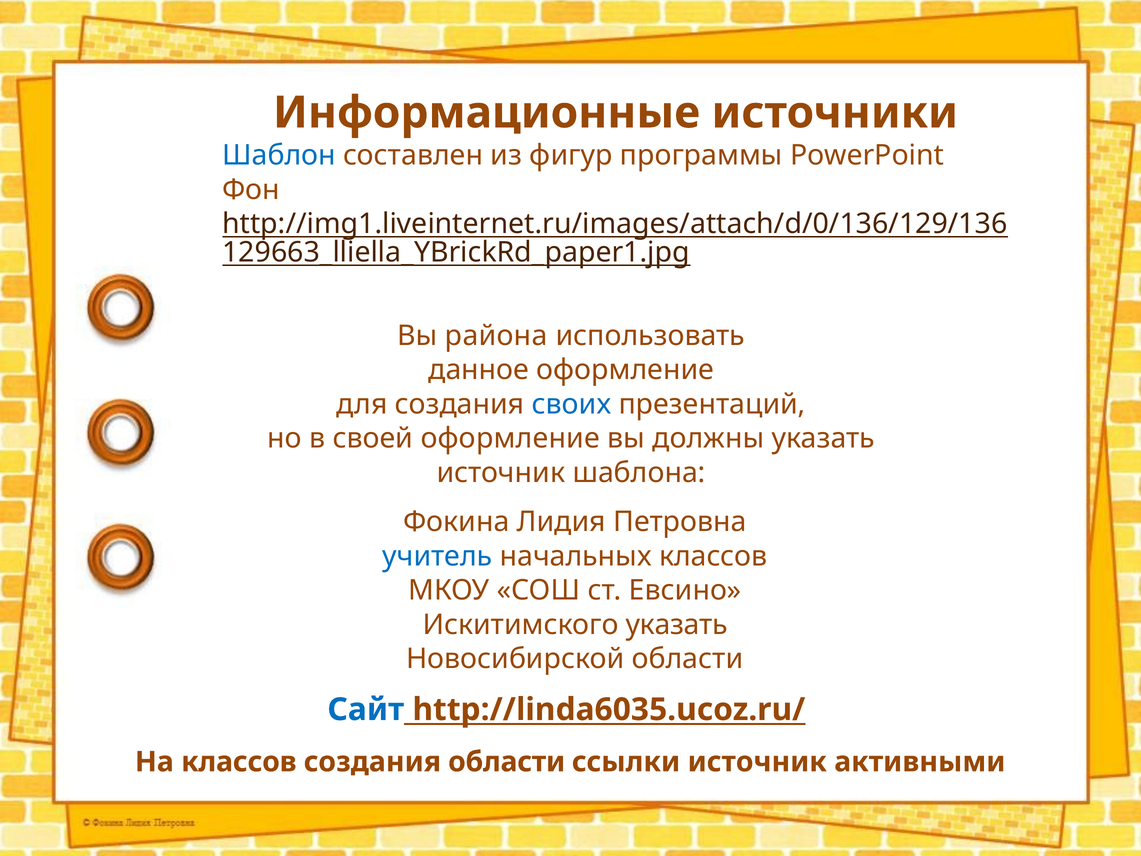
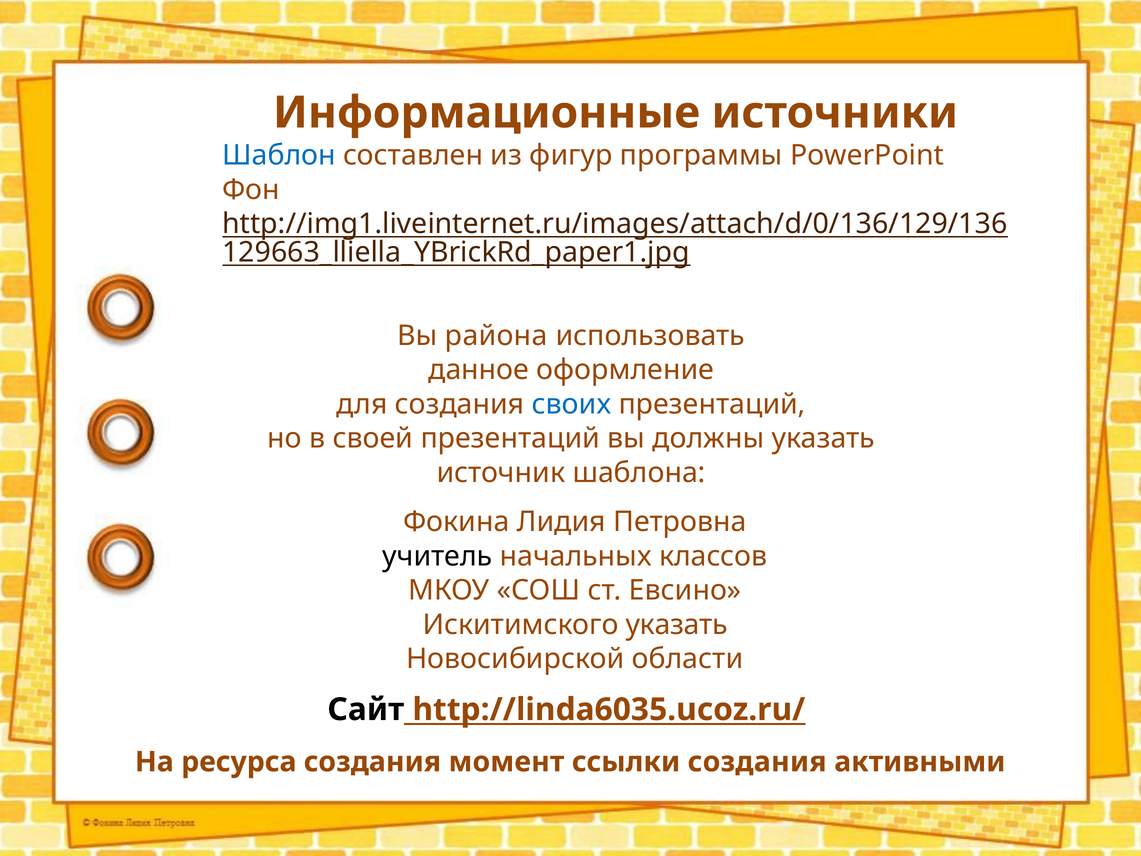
своей оформление: оформление -> презентаций (510, 438)
учитель colour: blue -> black (437, 556)
Сайт colour: blue -> black (366, 709)
На классов: классов -> ресурса (239, 762)
создания области: области -> момент (506, 762)
ссылки источник: источник -> создания (757, 762)
